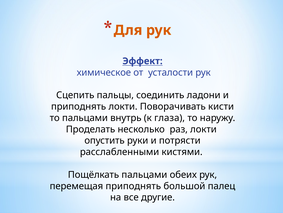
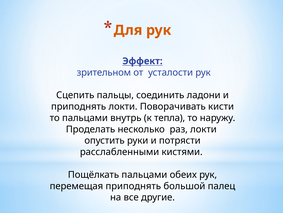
химическое: химическое -> зрительном (104, 72)
глаза: глаза -> тепла (170, 118)
